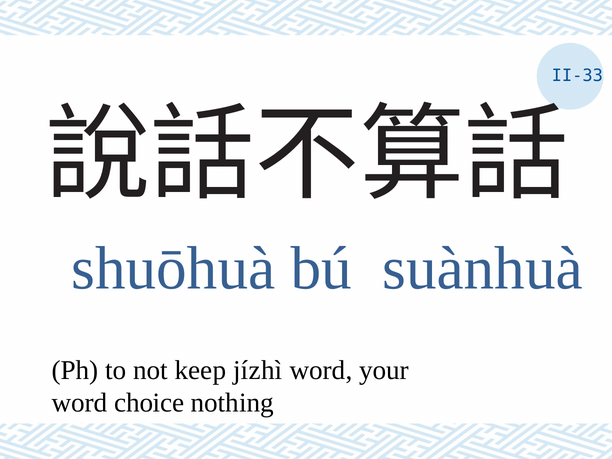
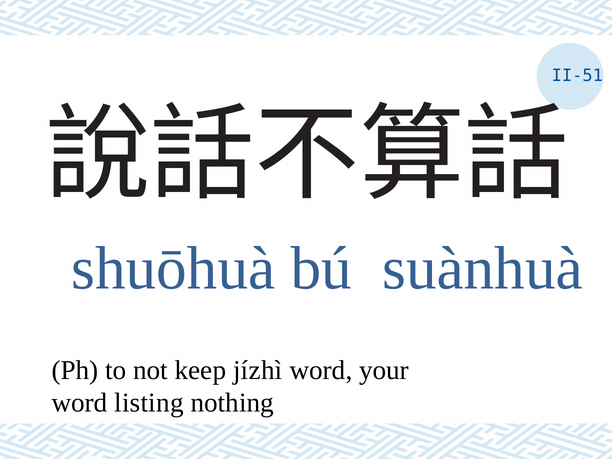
II-33: II-33 -> II-51 (577, 76)
choice: choice -> listing (149, 403)
